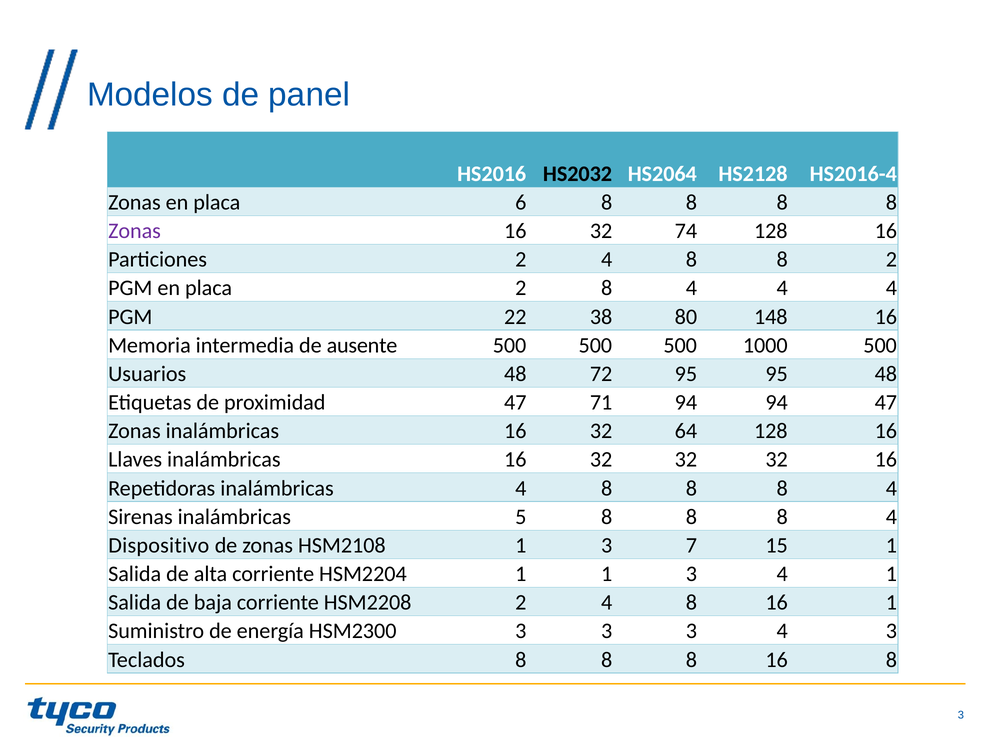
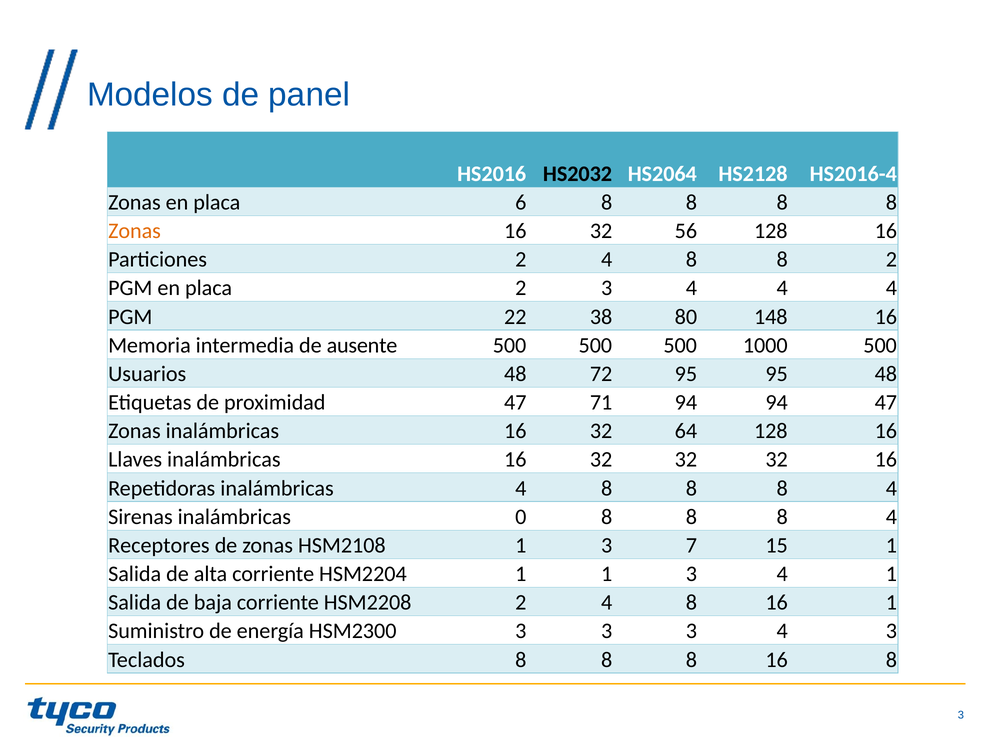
Zonas colour: purple -> orange (135, 231)
74: 74 -> 56 (686, 231)
2 8: 8 -> 3 (607, 288)
5: 5 -> 0 (521, 517)
Dispositivo: Dispositivo -> Receptores (159, 546)
